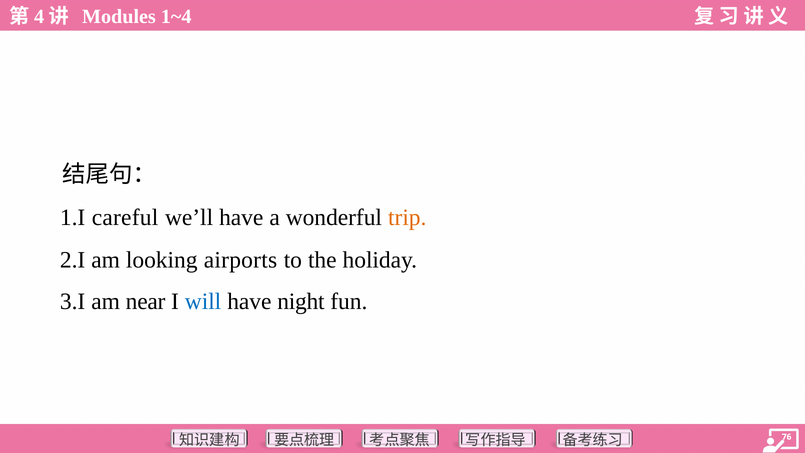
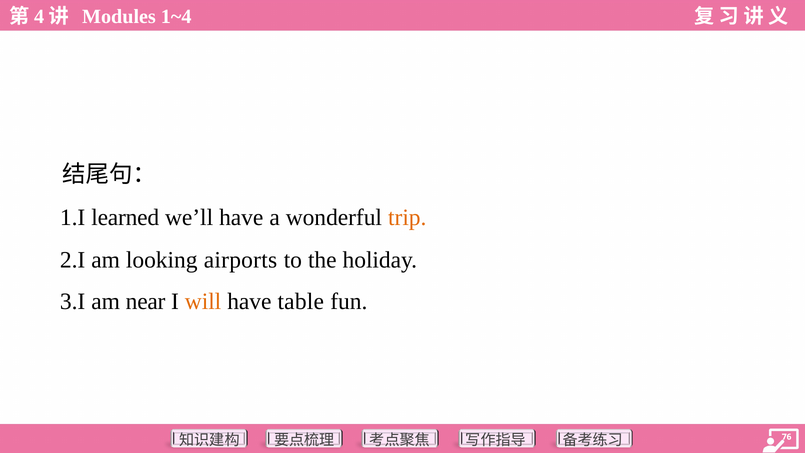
careful: careful -> learned (125, 217)
will colour: blue -> orange (203, 301)
night: night -> table (301, 301)
